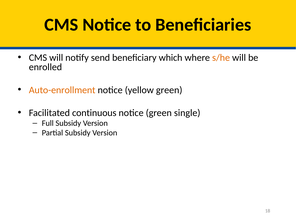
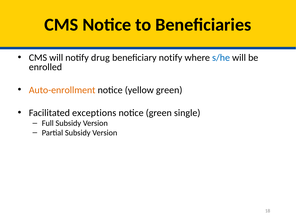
send: send -> drug (100, 58)
beneficiary which: which -> notify (171, 58)
s/he colour: orange -> blue (221, 58)
continuous: continuous -> exceptions (94, 113)
